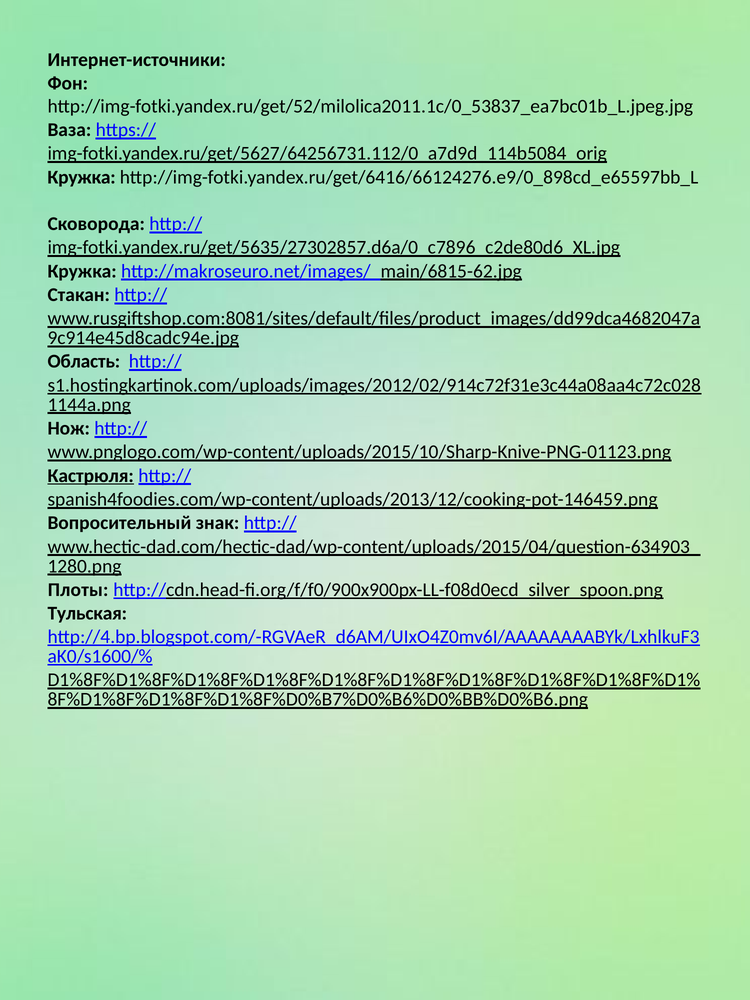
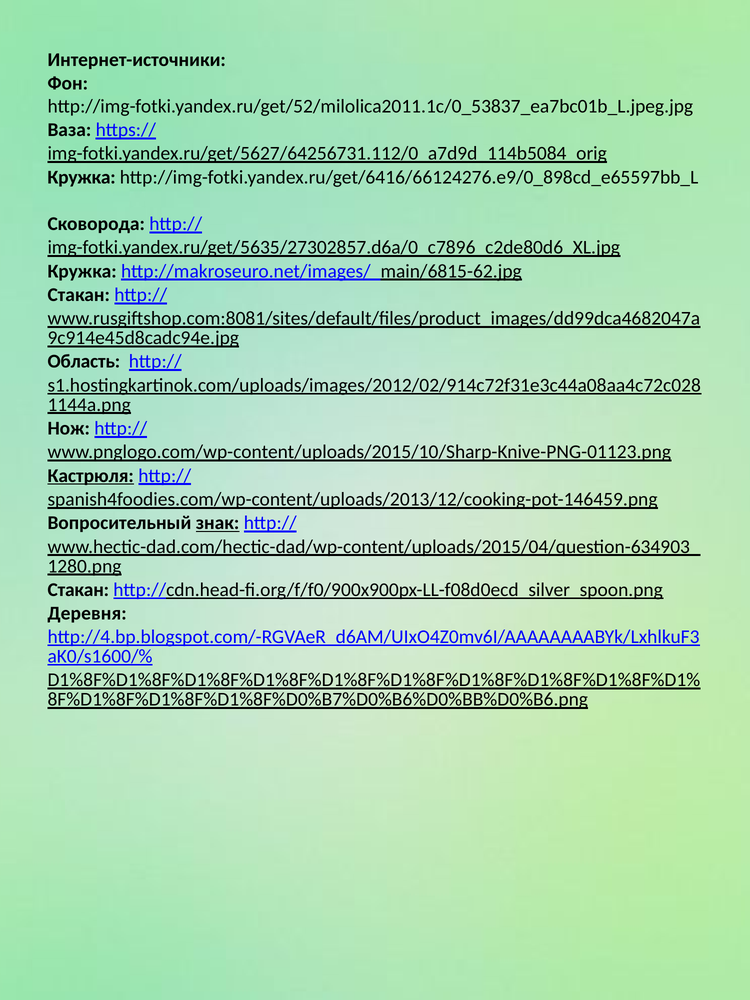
знак underline: none -> present (218, 523)
Плоты: Плоты -> Стакан (78, 590)
Тульская: Тульская -> Деревня (87, 613)
